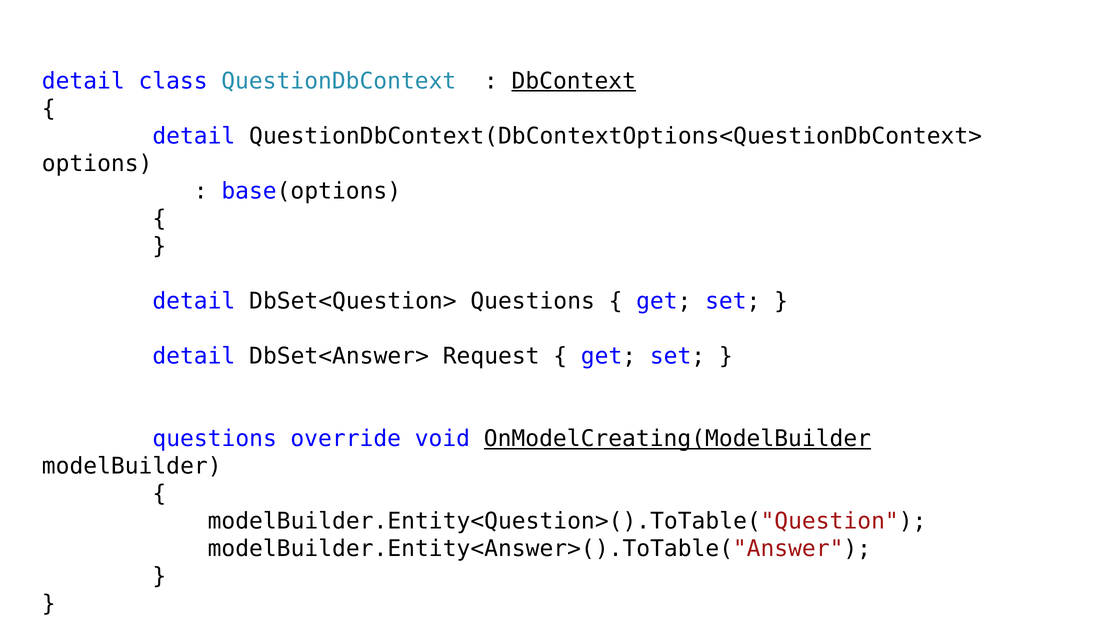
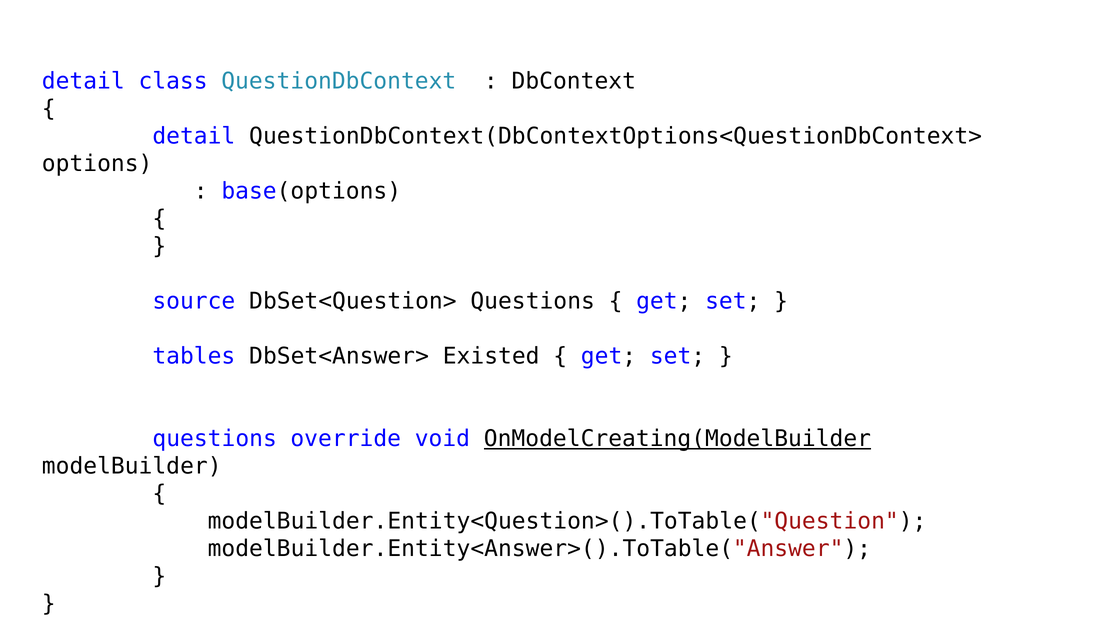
DbContext underline: present -> none (574, 81)
detail: detail -> source (194, 301)
detail: detail -> tables (194, 356)
Request: Request -> Existed (491, 356)
